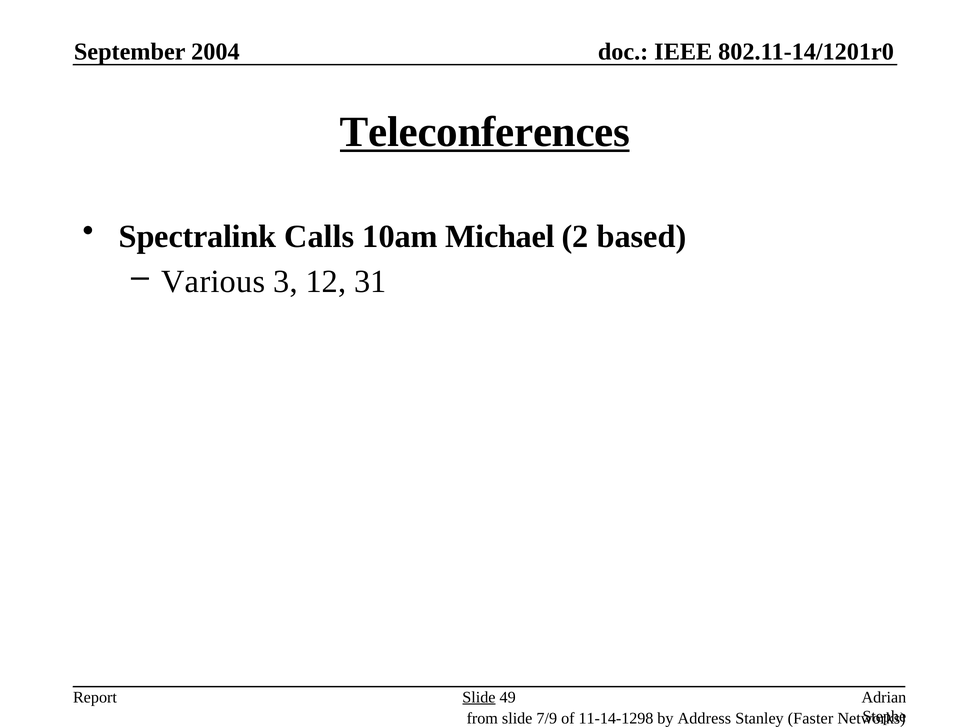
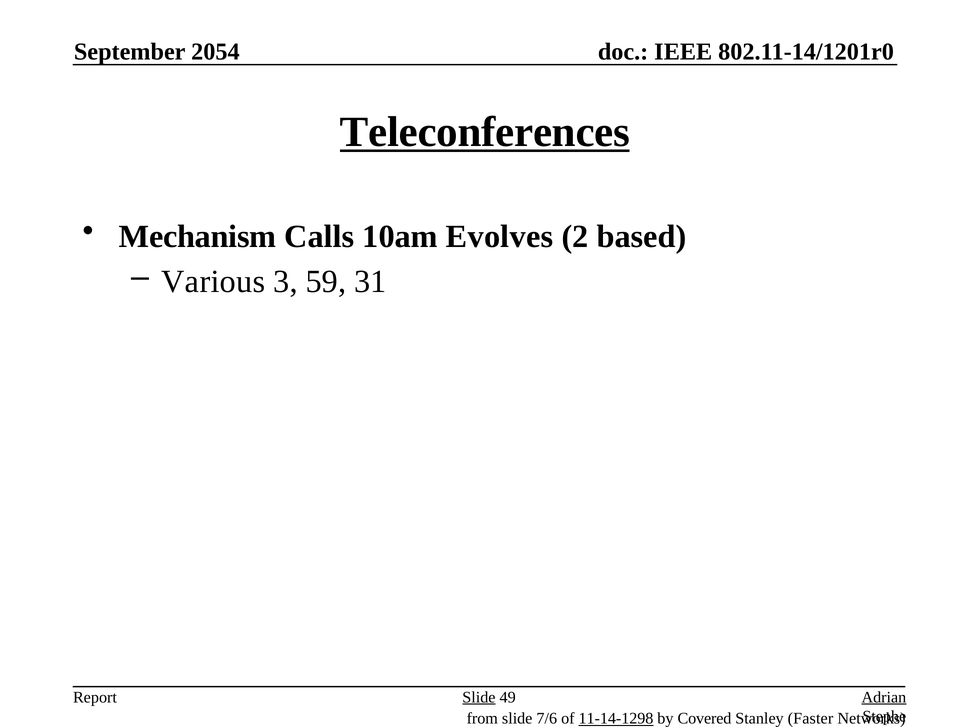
2004: 2004 -> 2054 (215, 52)
Spectralink: Spectralink -> Mechanism (198, 237)
Michael: Michael -> Evolves (500, 237)
12: 12 -> 59 (326, 282)
Adrian underline: none -> present (884, 698)
7/9: 7/9 -> 7/6 (547, 719)
11-14-1298 underline: none -> present (616, 719)
Address: Address -> Covered (704, 719)
